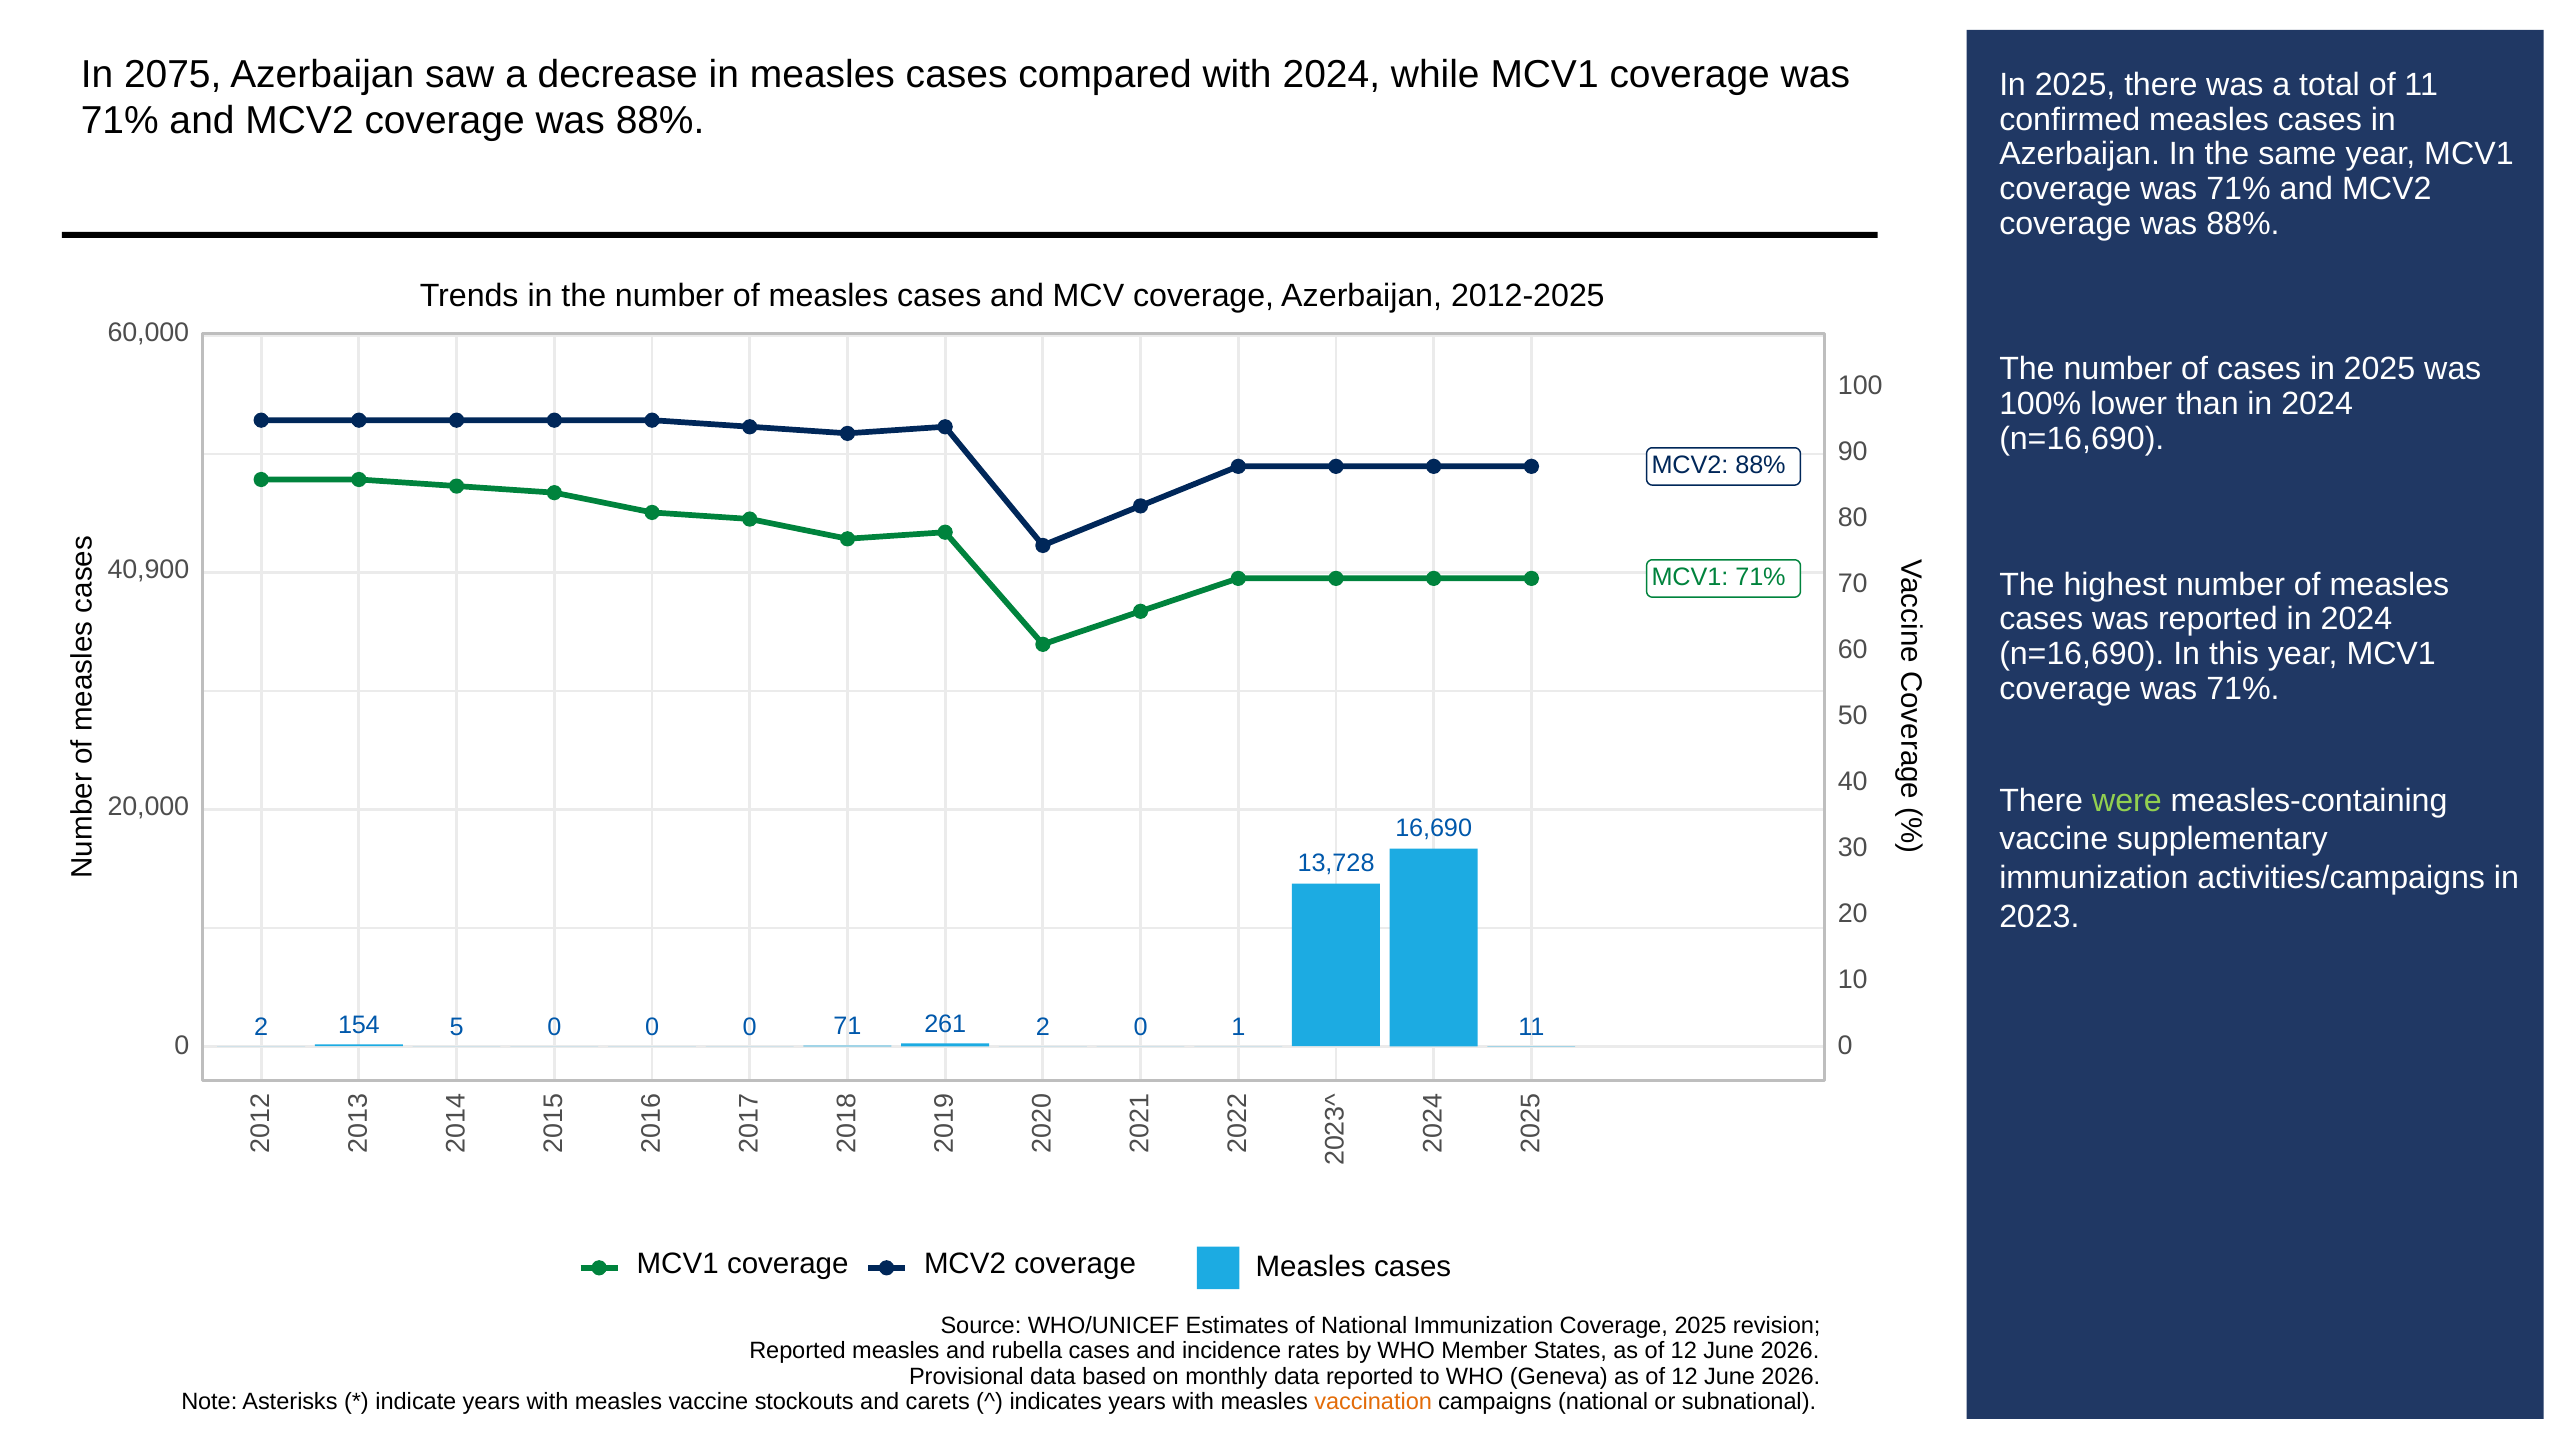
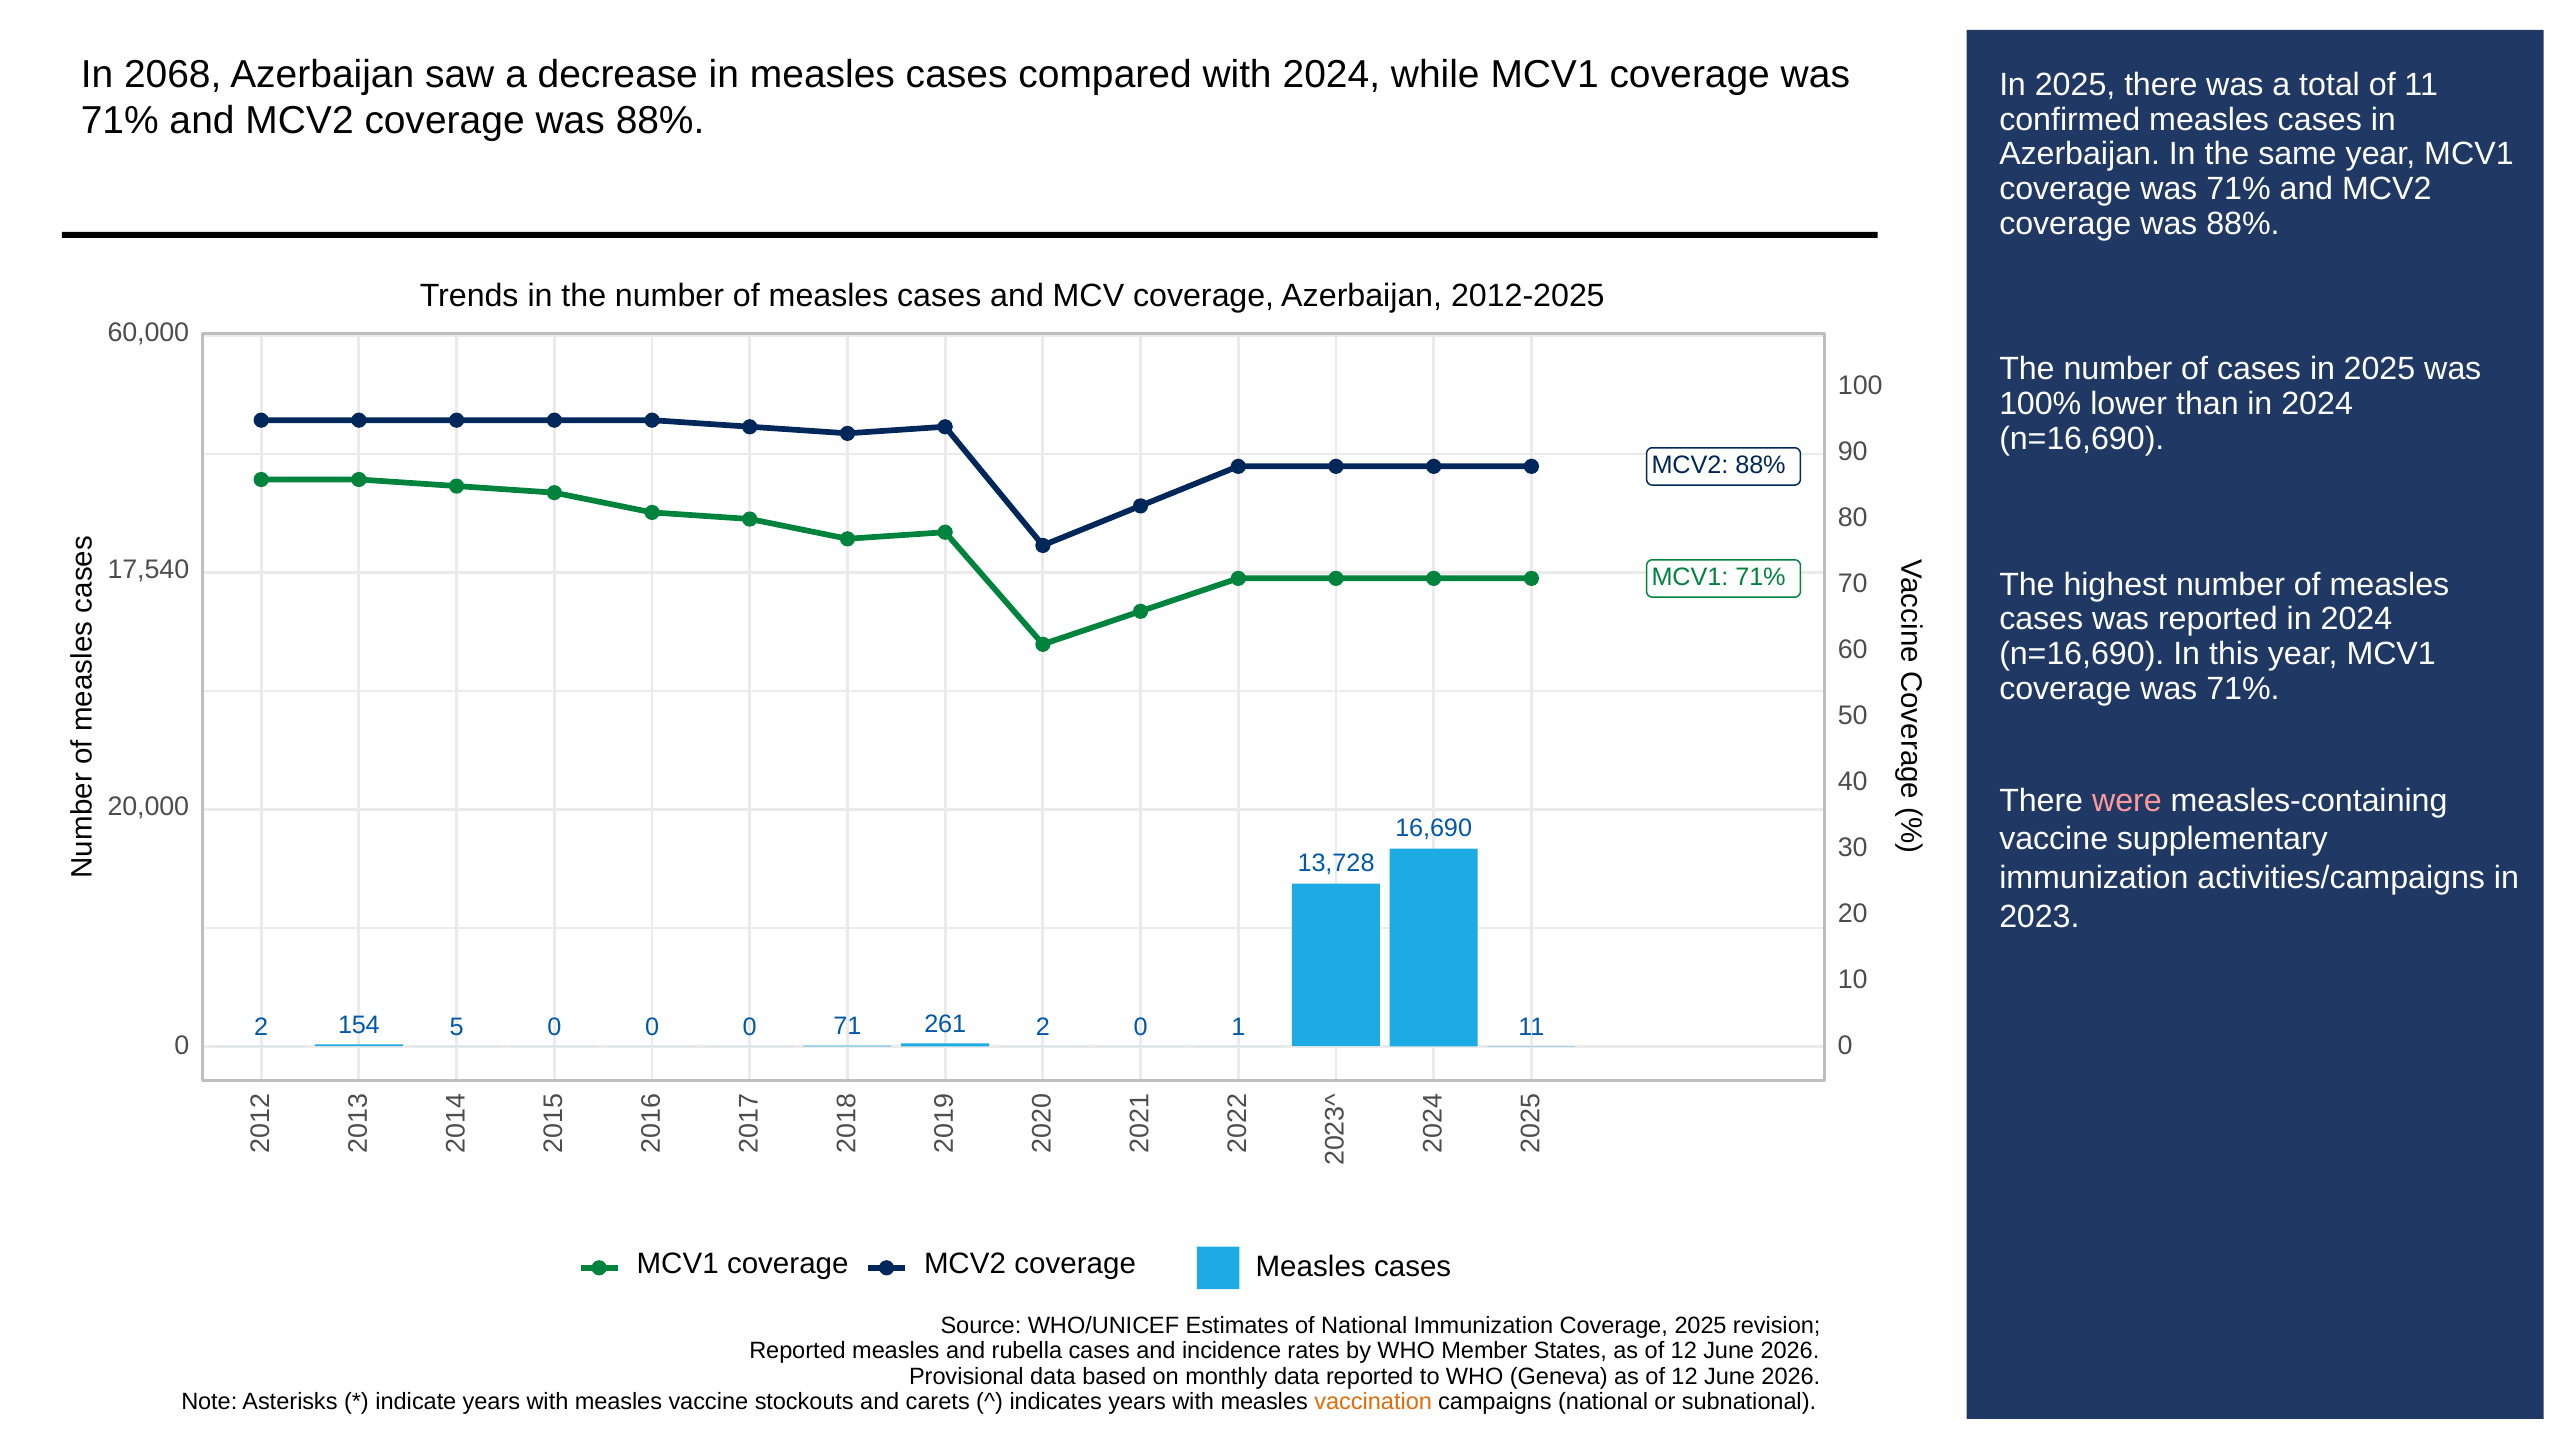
2075: 2075 -> 2068 (173, 74)
40,900: 40,900 -> 17,540 (148, 570)
were colour: light green -> pink (2127, 801)
